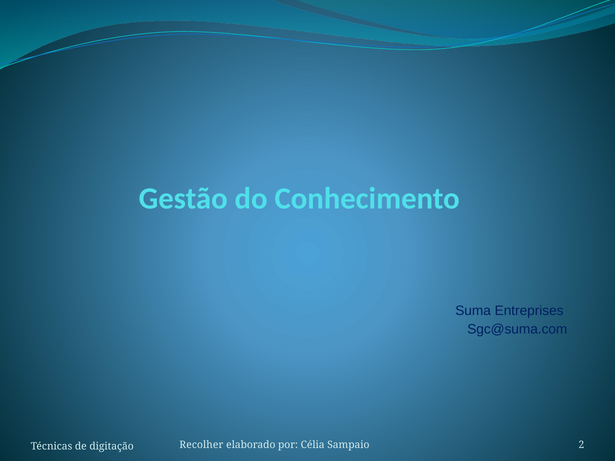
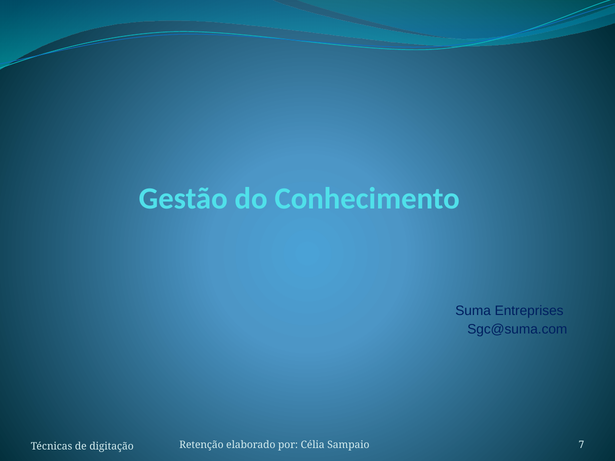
Recolher: Recolher -> Retenção (201, 445)
2: 2 -> 7 (581, 445)
